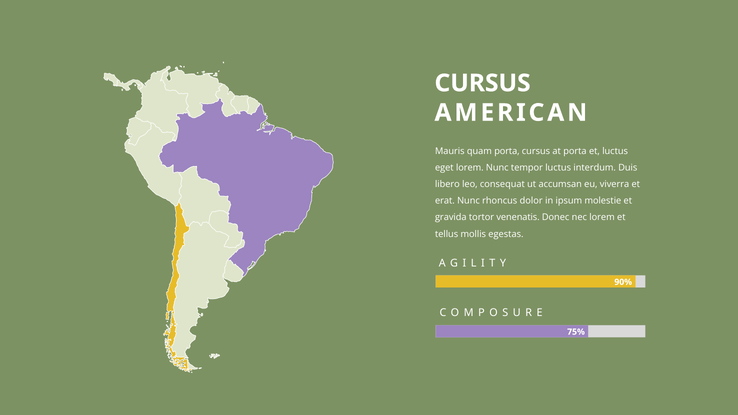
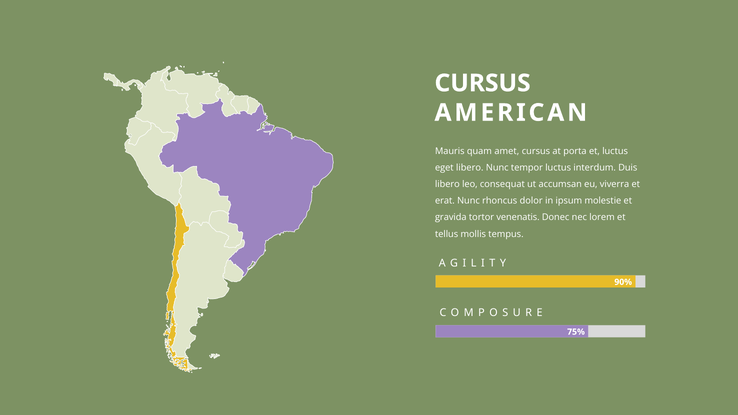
quam porta: porta -> amet (507, 151)
eget lorem: lorem -> libero (470, 168)
egestas: egestas -> tempus (506, 234)
